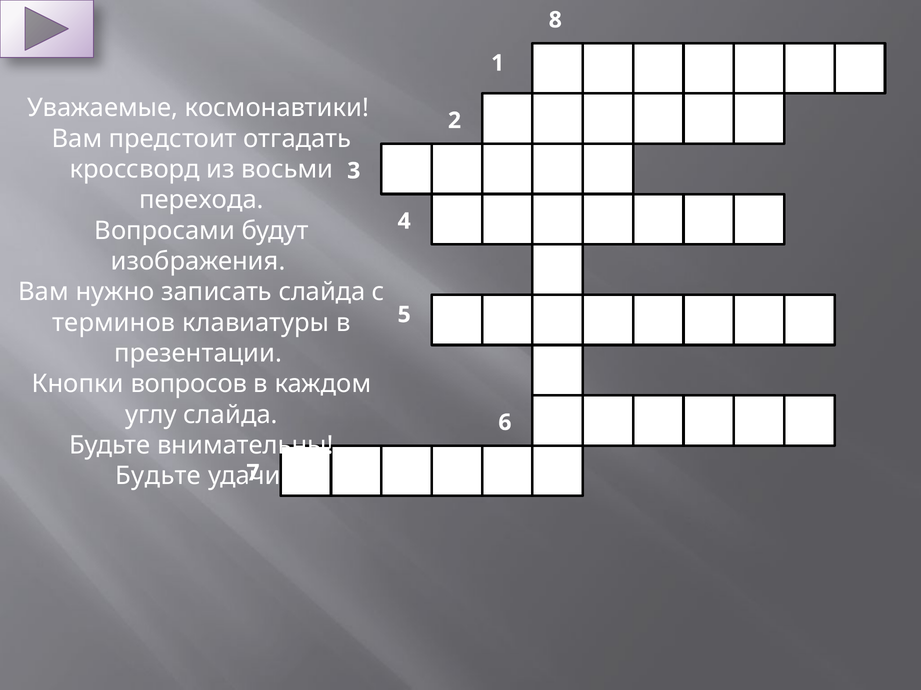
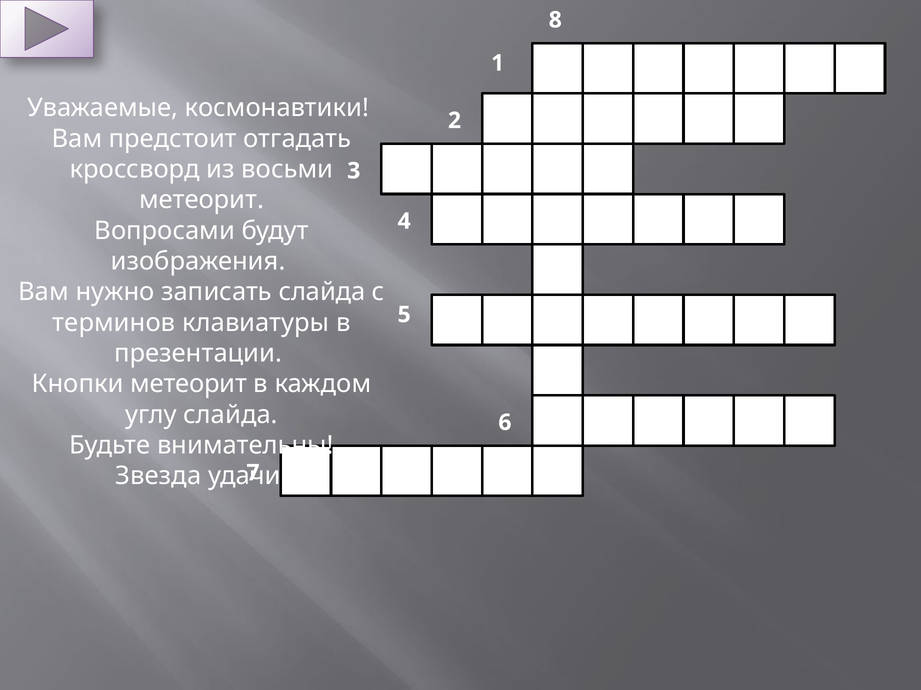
перехода: перехода -> метеорит (201, 200)
Кнопки вопросов: вопросов -> метеорит (189, 384)
Будьте: Будьте -> Звезда (158, 477)
